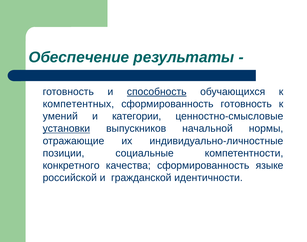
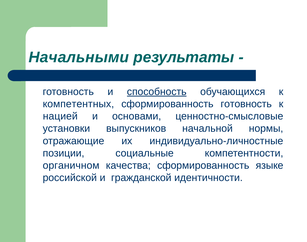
Обеспечение: Обеспечение -> Начальными (79, 57)
умений: умений -> нацией (60, 116)
категории: категории -> основами (137, 116)
установки underline: present -> none (66, 128)
конкретного: конкретного -> органичном (71, 165)
